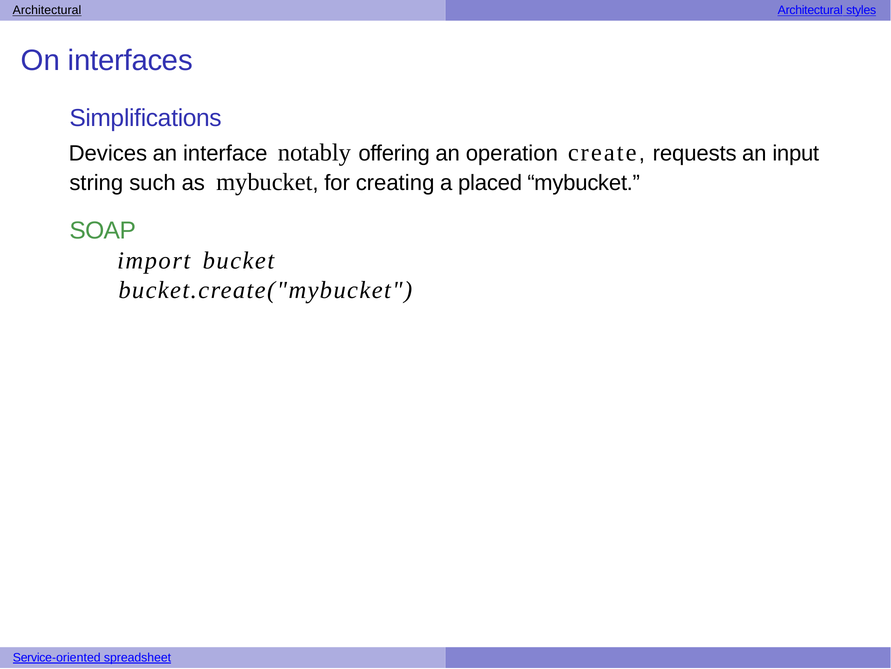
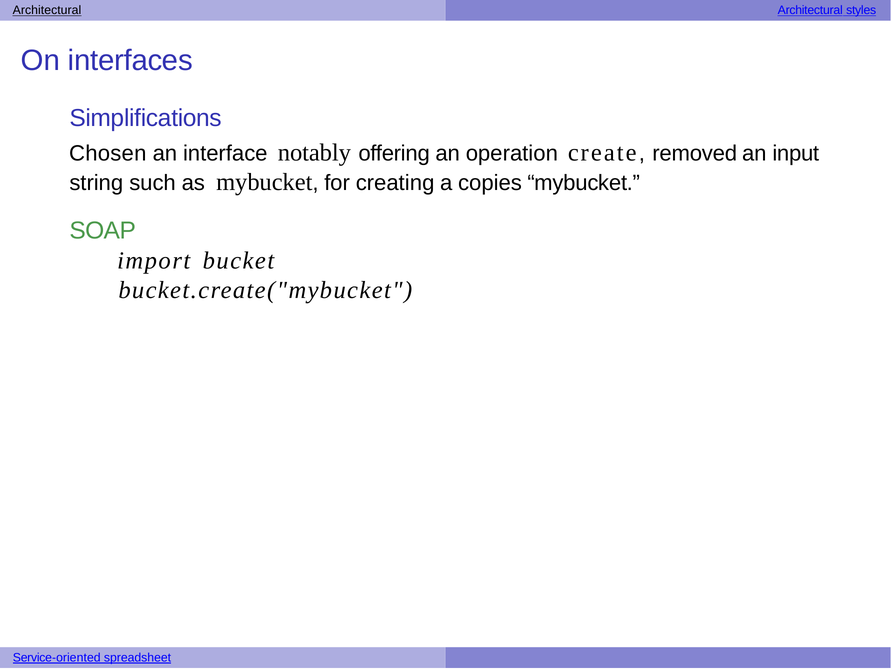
Devices: Devices -> Chosen (108, 153)
requests: requests -> removed (695, 153)
placed: placed -> copies (490, 183)
